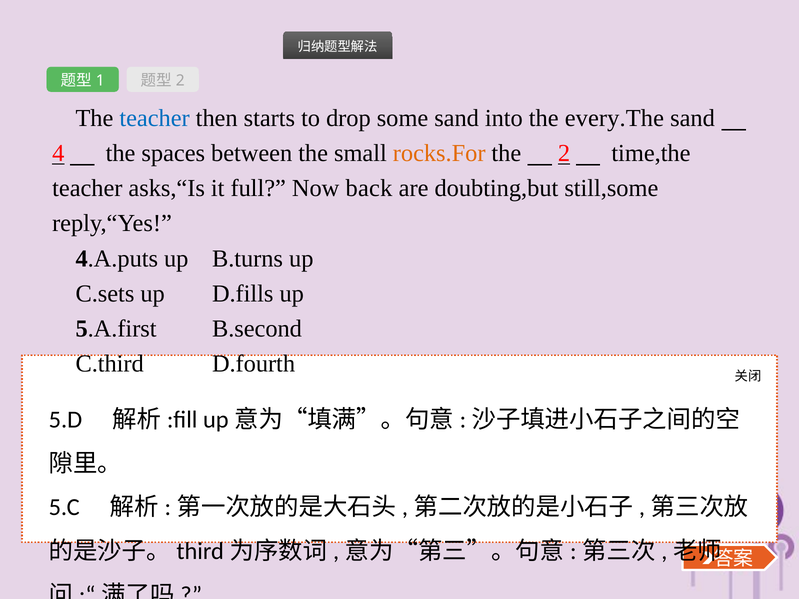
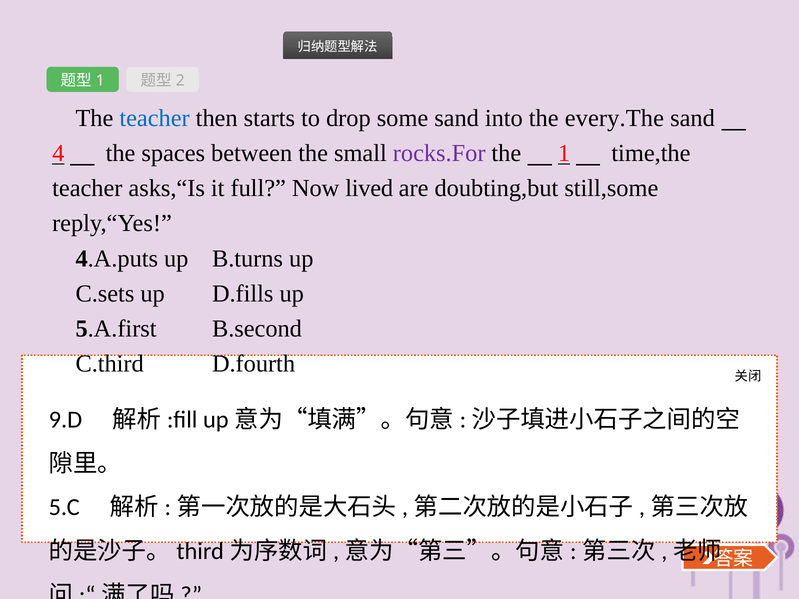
rocks.For colour: orange -> purple (439, 153)
2: 2 -> 1 (564, 153)
back: back -> lived (369, 188)
5.D: 5.D -> 9.D (65, 420)
